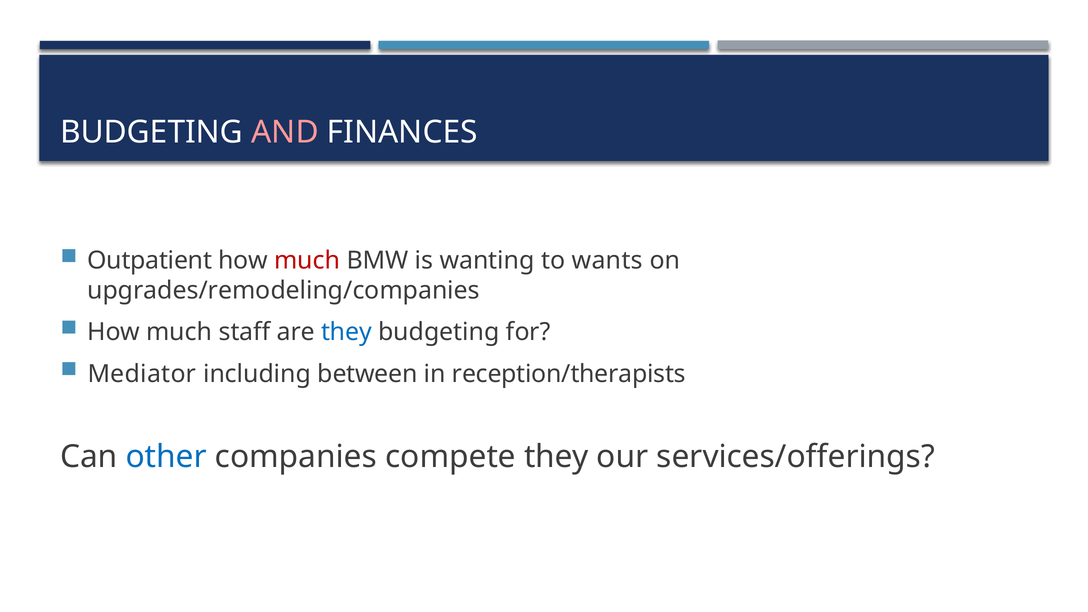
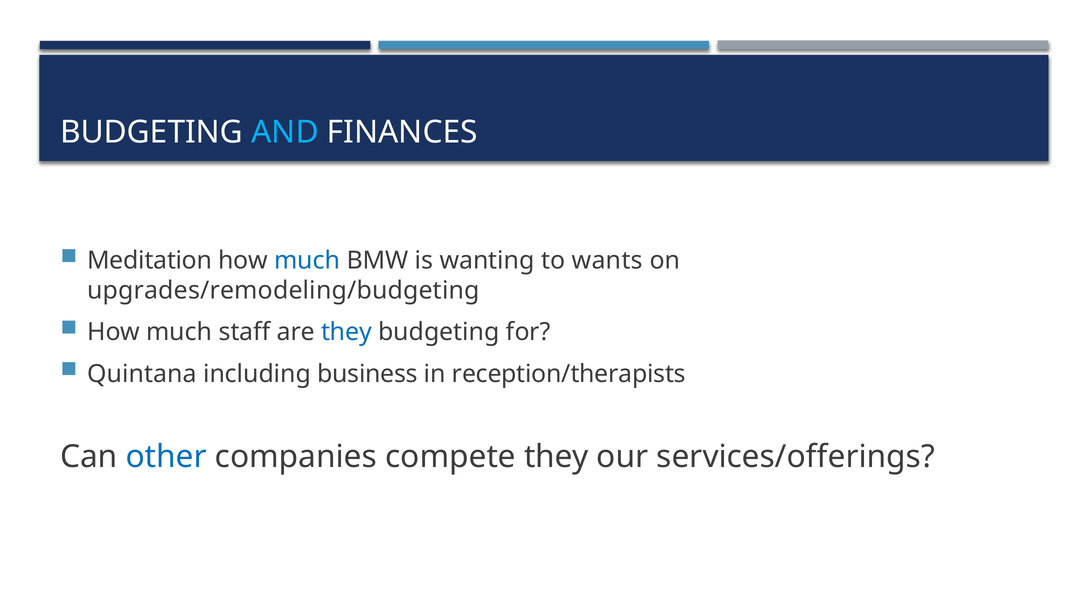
AND colour: pink -> light blue (285, 132)
Outpatient: Outpatient -> Meditation (150, 260)
much colour: red -> blue (307, 260)
upgrades/remodeling/companies: upgrades/remodeling/companies -> upgrades/remodeling/budgeting (283, 290)
Mediator: Mediator -> Quintana (142, 374)
between: between -> business (367, 374)
